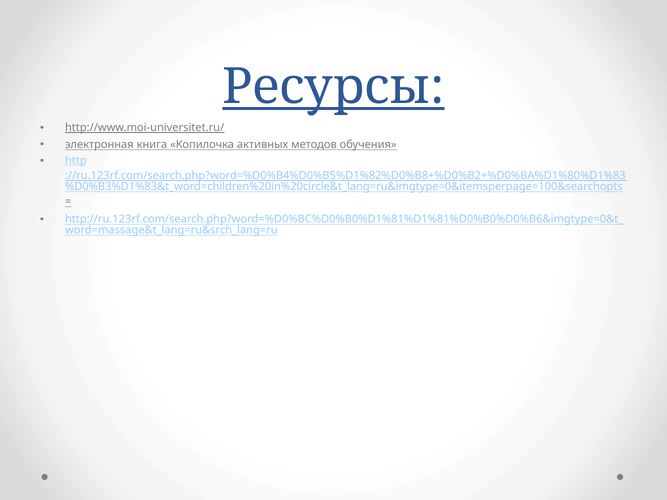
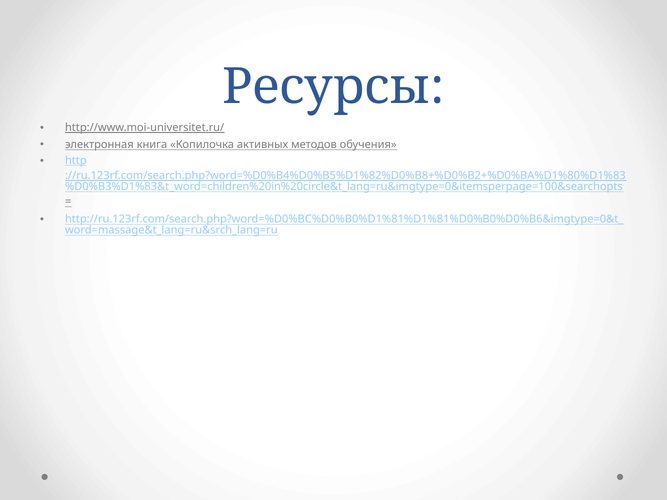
Ресурсы underline: present -> none (333, 87)
